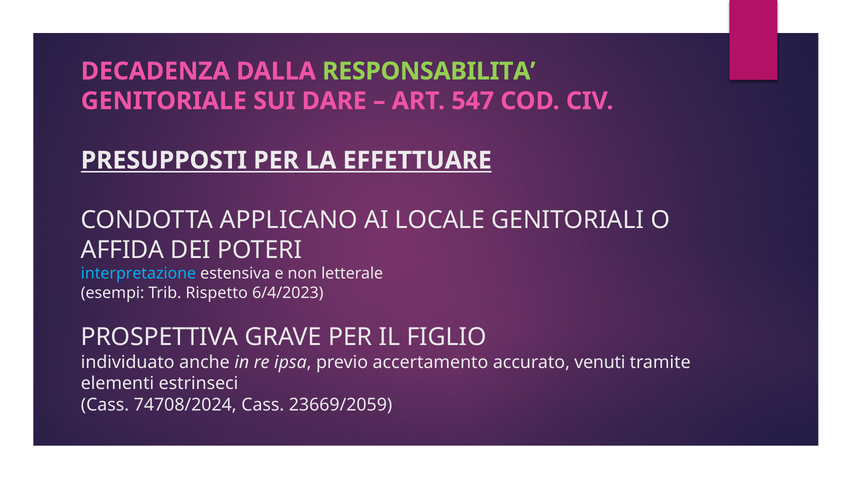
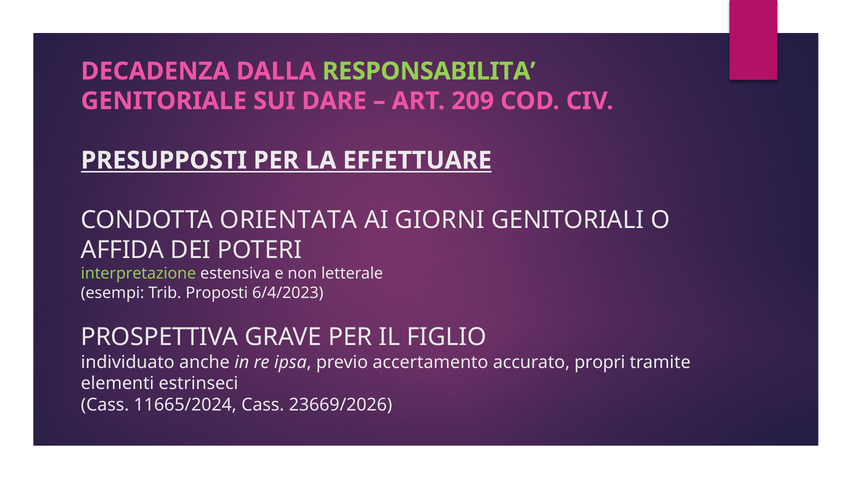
547: 547 -> 209 (473, 101)
APPLICANO: APPLICANO -> ORIENTATA (289, 220)
LOCALE: LOCALE -> GIORNI (440, 220)
interpretazione colour: light blue -> light green (138, 274)
Rispetto: Rispetto -> Proposti (217, 293)
venuti: venuti -> propri (600, 362)
74708/2024: 74708/2024 -> 11665/2024 (185, 405)
23669/2059: 23669/2059 -> 23669/2026 (341, 405)
